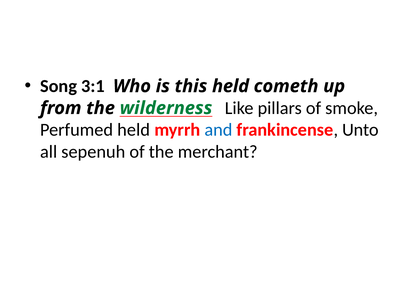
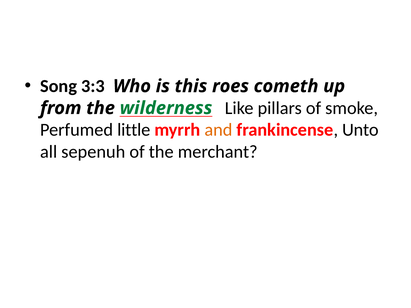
3:1: 3:1 -> 3:3 (93, 86)
this held: held -> roes (231, 86)
Perfumed held: held -> little (134, 130)
and colour: blue -> orange (218, 130)
